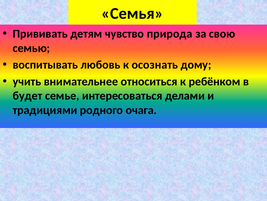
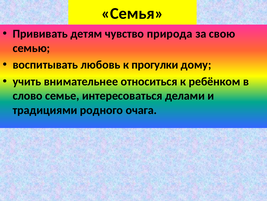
осознать: осознать -> прогулки (155, 65)
будет: будет -> слово (28, 95)
